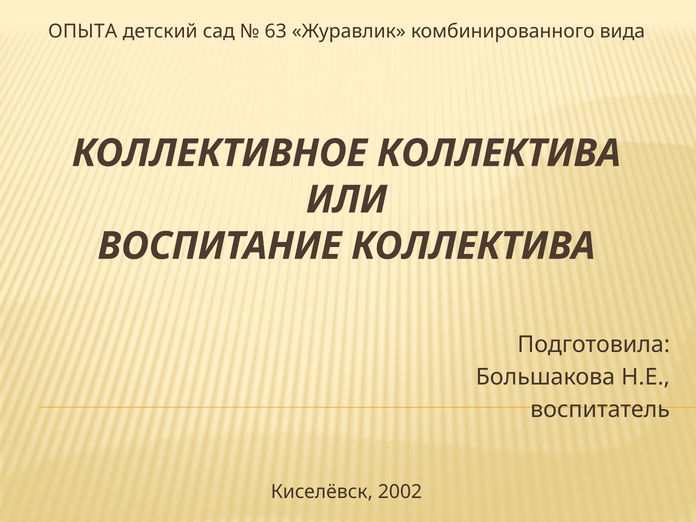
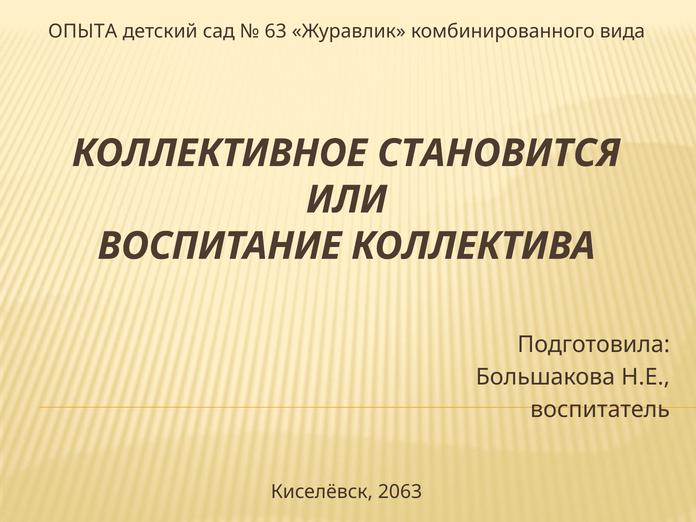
КОЛЛЕКТИВНОЕ КОЛЛЕКТИВА: КОЛЛЕКТИВА -> СТАНОВИТСЯ (499, 153)
2002: 2002 -> 2063 (400, 492)
